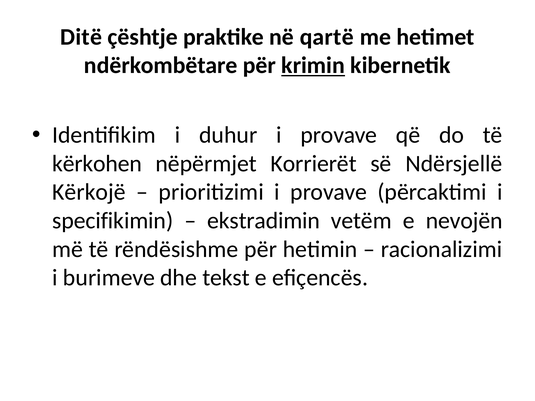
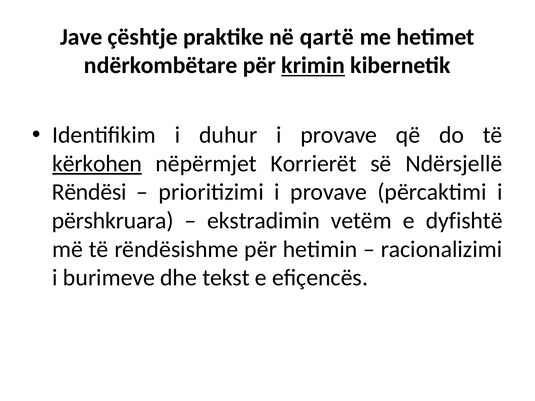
Ditë: Ditë -> Jave (81, 37)
kërkohen underline: none -> present (97, 164)
Kërkojë: Kërkojë -> Rëndësi (89, 192)
specifikimin: specifikimin -> përshkruara (113, 221)
nevojën: nevojën -> dyfishtë (464, 221)
